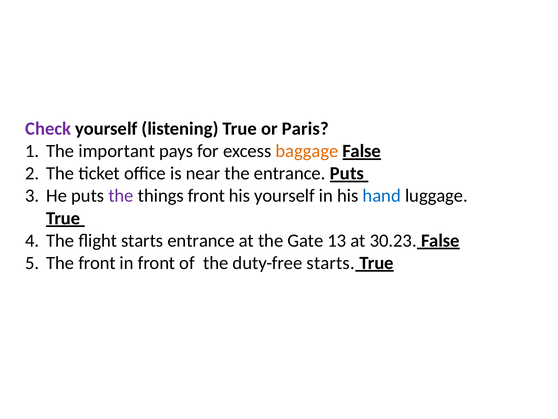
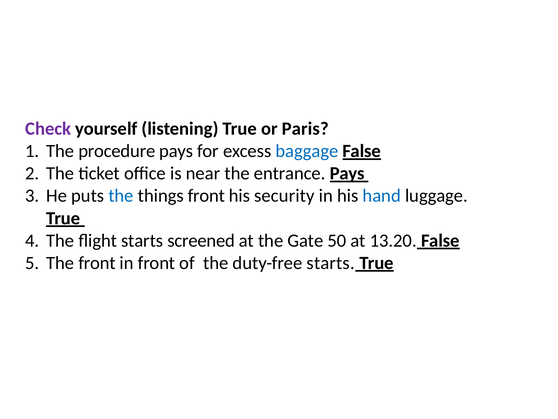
important: important -> procedure (117, 151)
baggage colour: orange -> blue (307, 151)
entrance Puts: Puts -> Pays (347, 173)
the colour: purple -> blue (121, 196)
his yourself: yourself -> security (284, 196)
starts entrance: entrance -> screened (201, 240)
13: 13 -> 50 (337, 240)
30.23: 30.23 -> 13.20 (393, 240)
